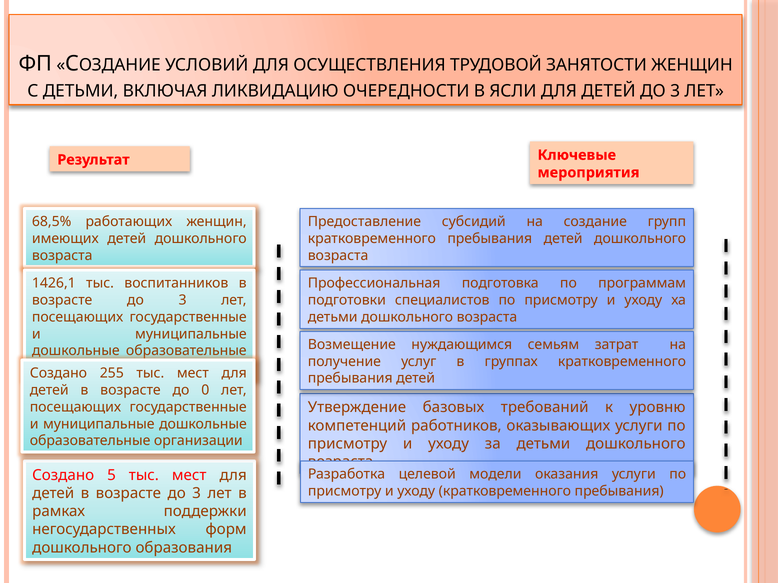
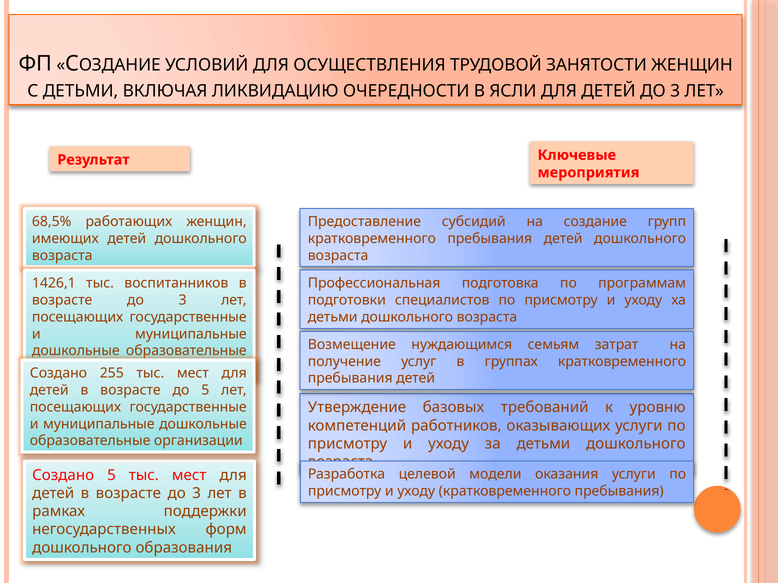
до 0: 0 -> 5 (205, 391)
